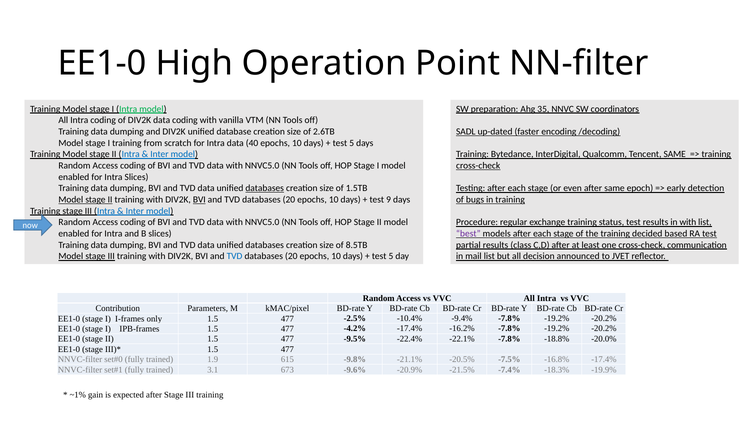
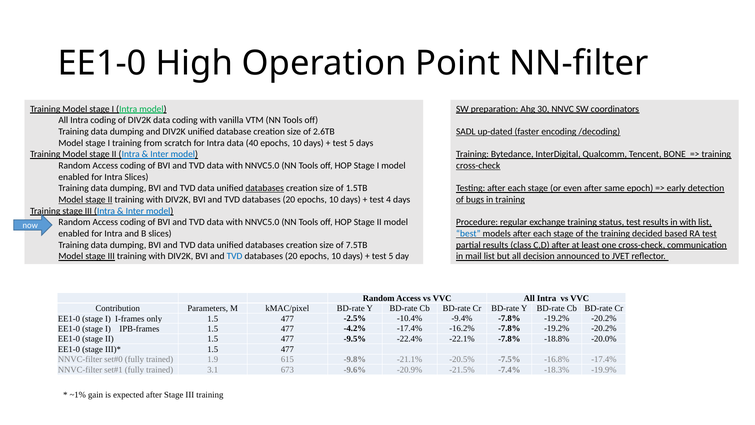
35: 35 -> 30 (543, 109)
Tencent SAME: SAME -> BONE (675, 154)
BVI underline: present -> none (199, 199)
9: 9 -> 4 (389, 199)
best colour: purple -> blue (468, 233)
8.5TB: 8.5TB -> 7.5TB (357, 245)
